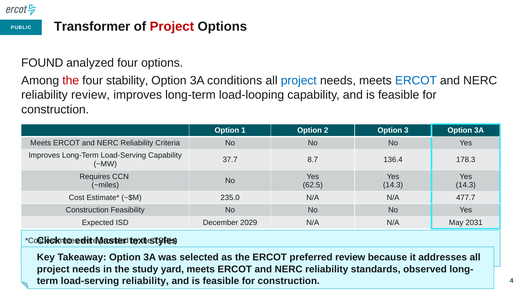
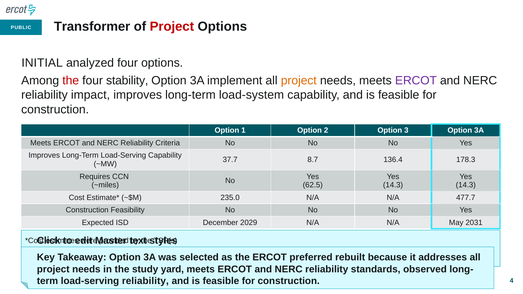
FOUND: FOUND -> INITIAL (42, 63)
conditions: conditions -> implement (235, 81)
project colour: blue -> orange (299, 81)
ERCOT colour: blue -> purple (416, 81)
reliability review: review -> impact (90, 95)
load-looping: load-looping -> load-system (251, 95)
preferred review: review -> rebuilt (350, 258)
